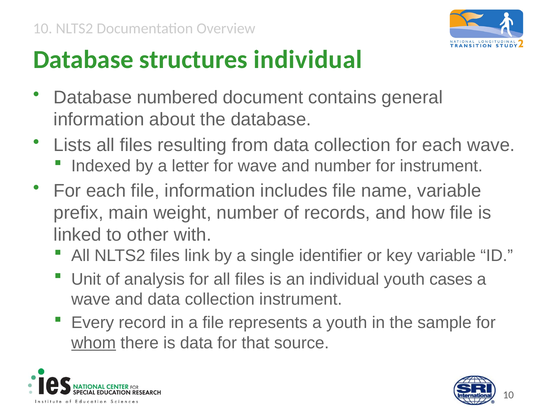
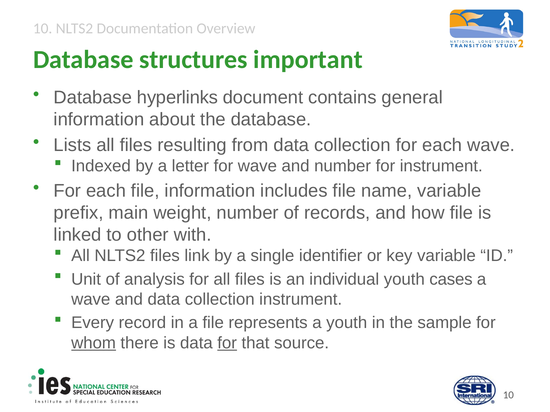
structures individual: individual -> important (308, 60)
numbered: numbered -> hyperlinks (177, 98)
for underline: none -> present (227, 343)
